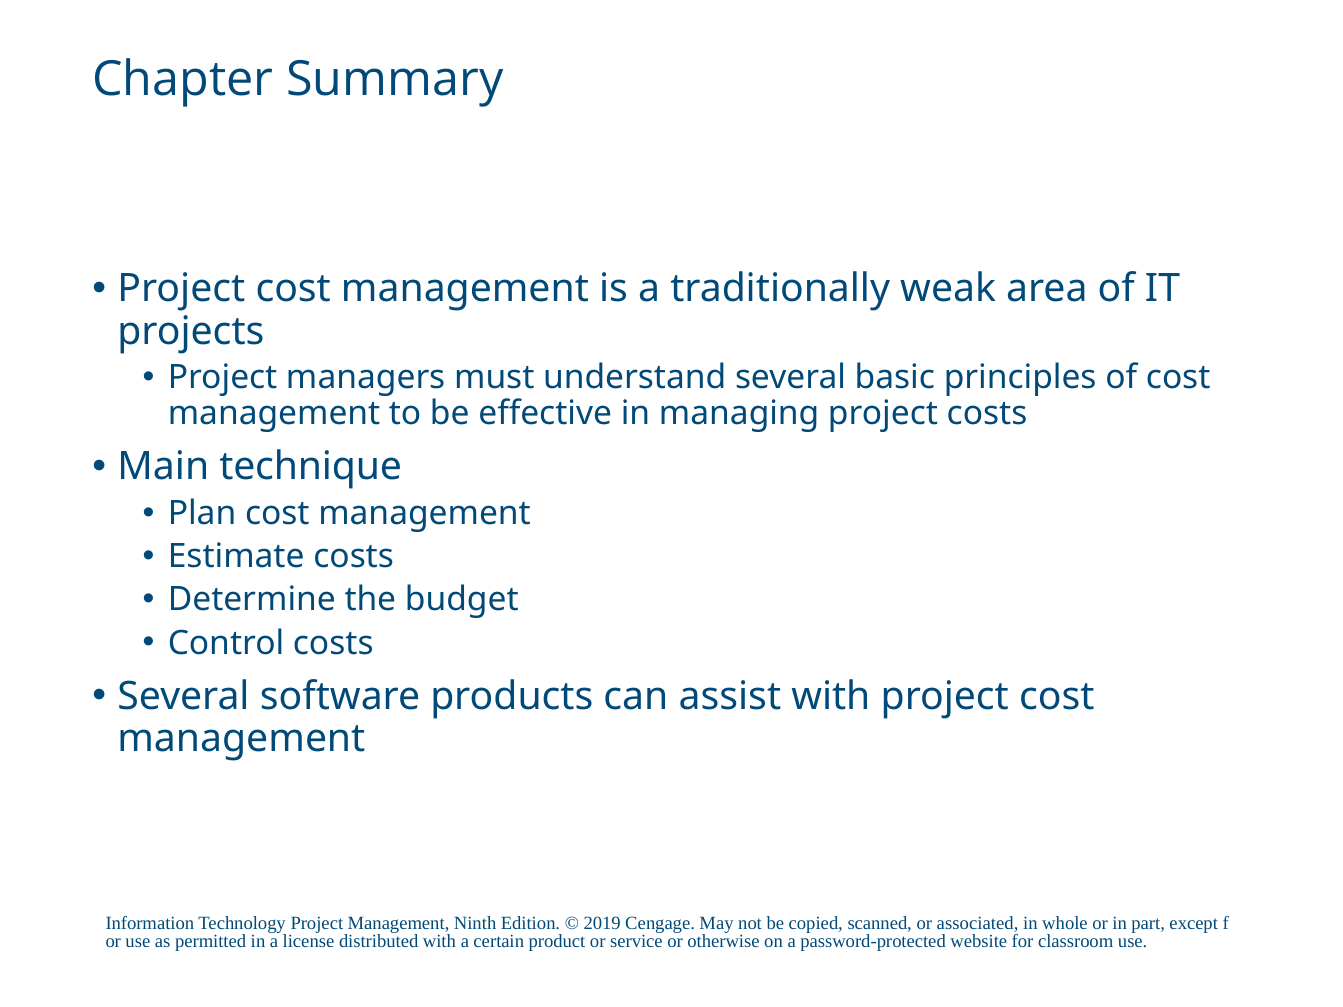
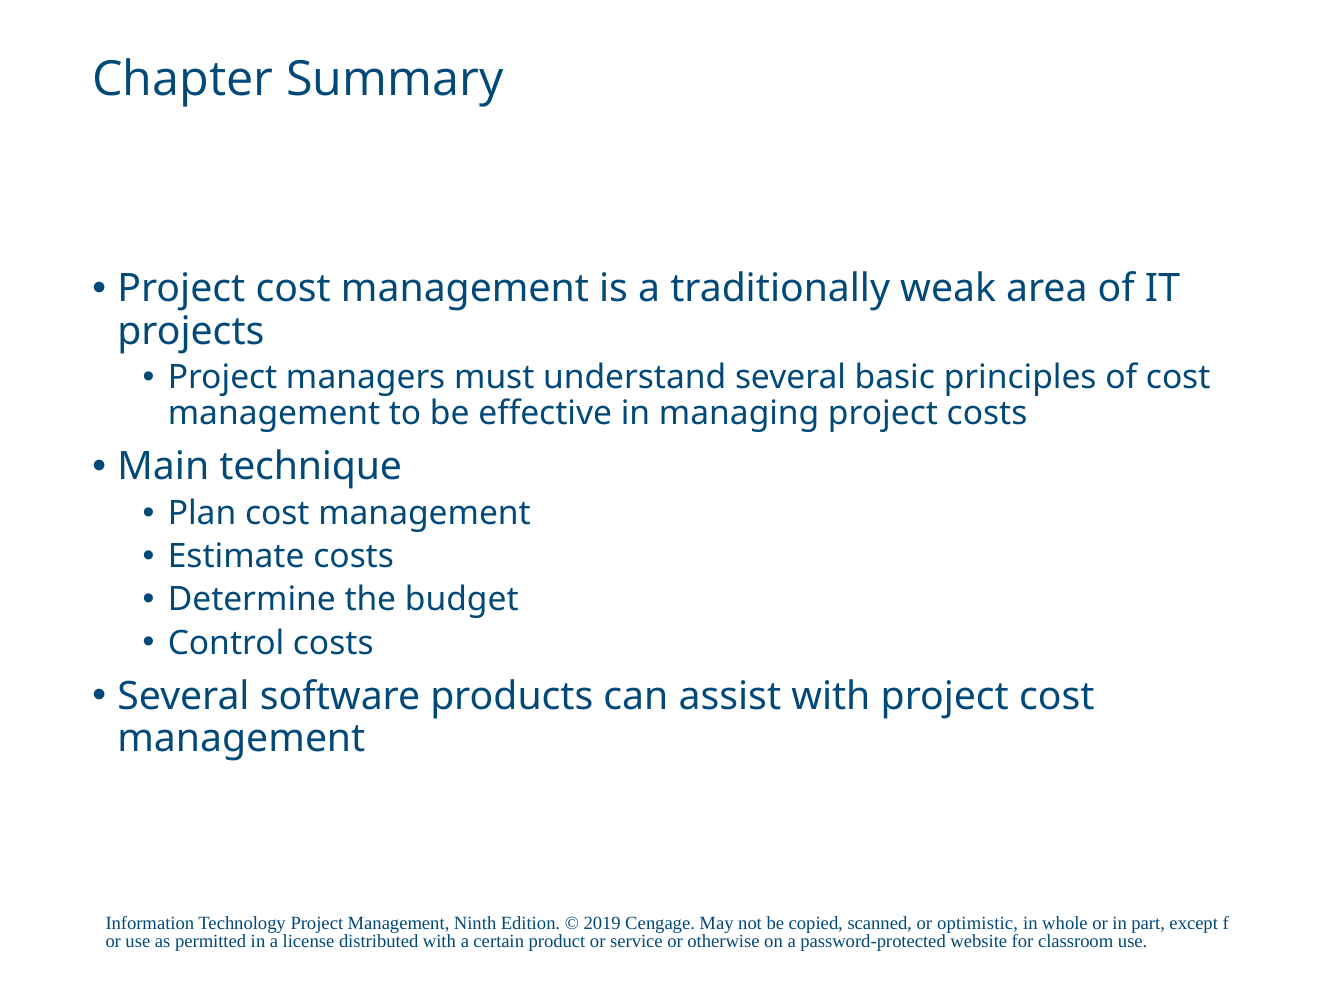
associated: associated -> optimistic (978, 923)
